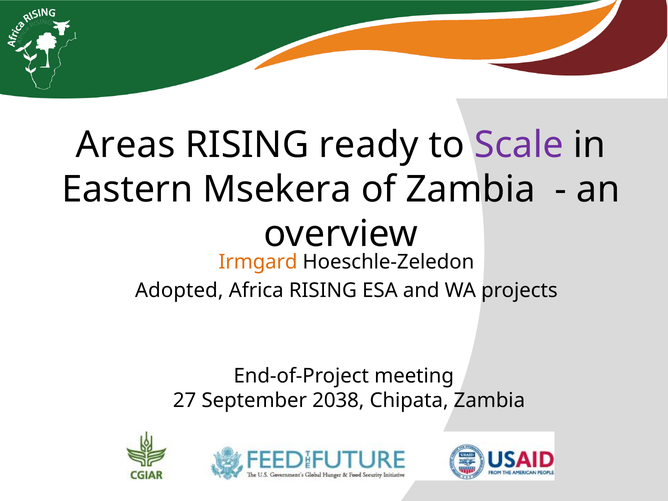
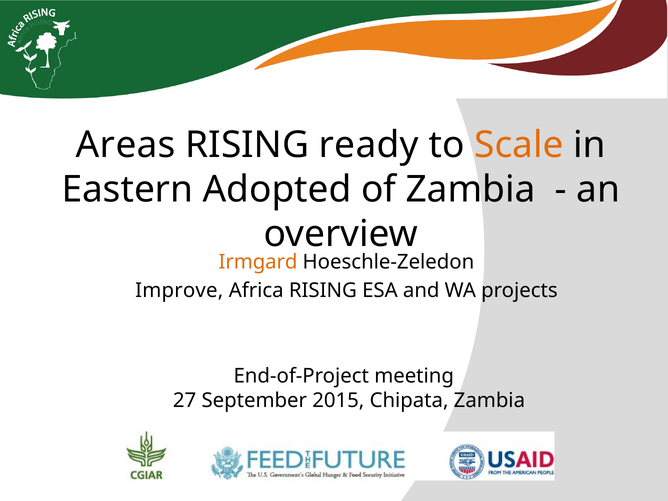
Scale colour: purple -> orange (519, 145)
Msekera: Msekera -> Adopted (277, 190)
Adopted: Adopted -> Improve (179, 290)
2038: 2038 -> 2015 (338, 401)
